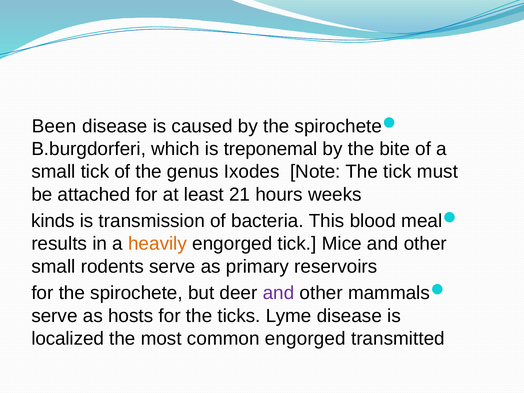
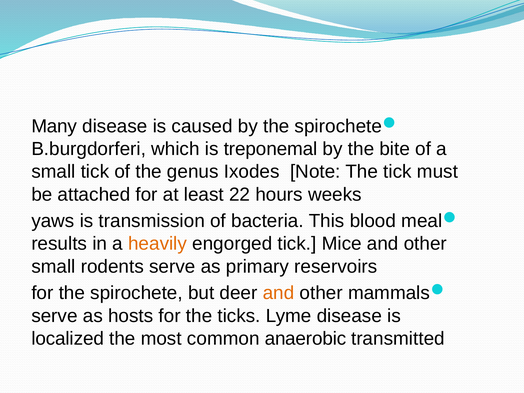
Been: Been -> Many (54, 126)
21: 21 -> 22 (240, 194)
kinds: kinds -> yaws (53, 221)
and colour: purple -> orange (279, 293)
common engorged: engorged -> anaerobic (305, 339)
